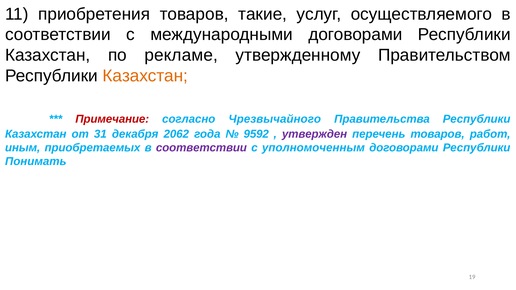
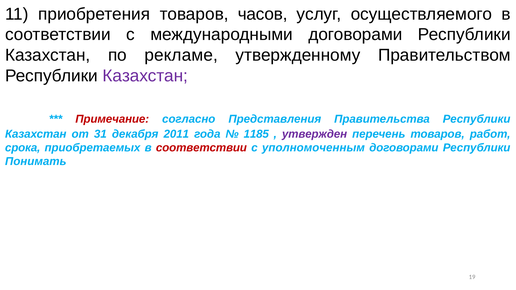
такие: такие -> часов (263, 14)
Казахстан colour: orange -> purple (145, 76)
Чрезвычайного: Чрезвычайного -> Представления (275, 119)
2062: 2062 -> 2011 (176, 134)
9592: 9592 -> 1185 (256, 134)
иным: иным -> срока (23, 148)
соответствии colour: purple -> red (201, 148)
